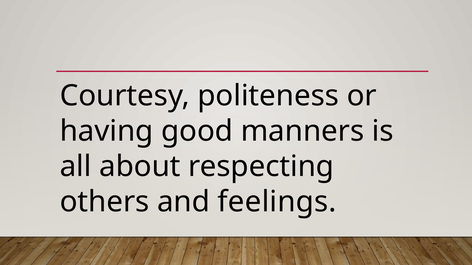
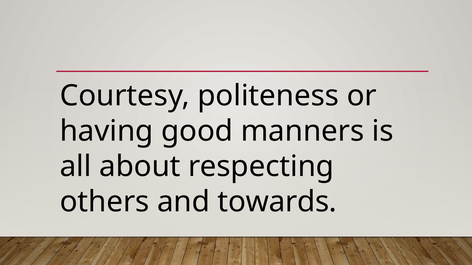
feelings: feelings -> towards (277, 202)
